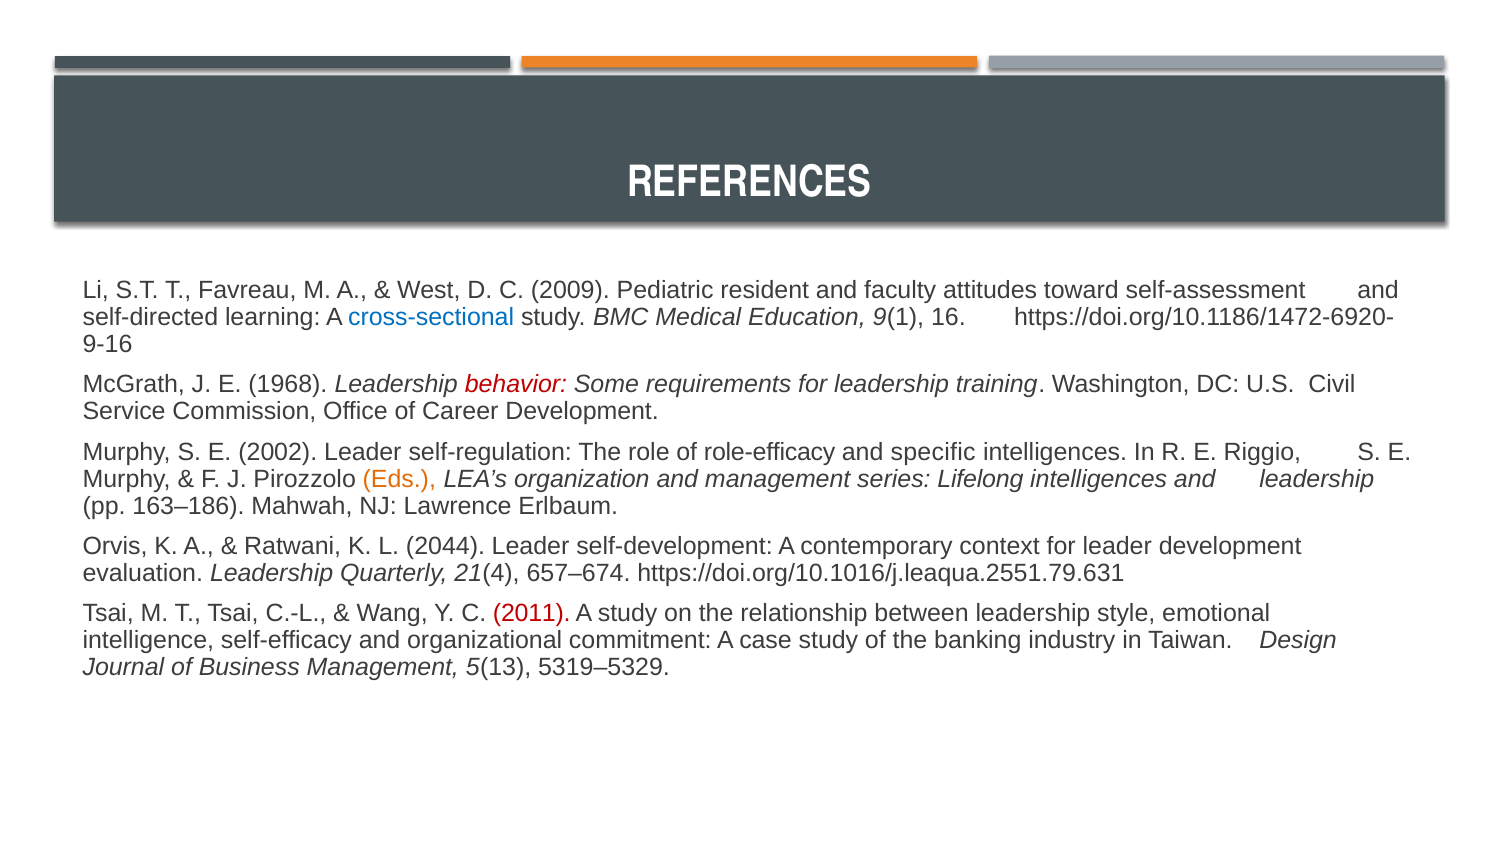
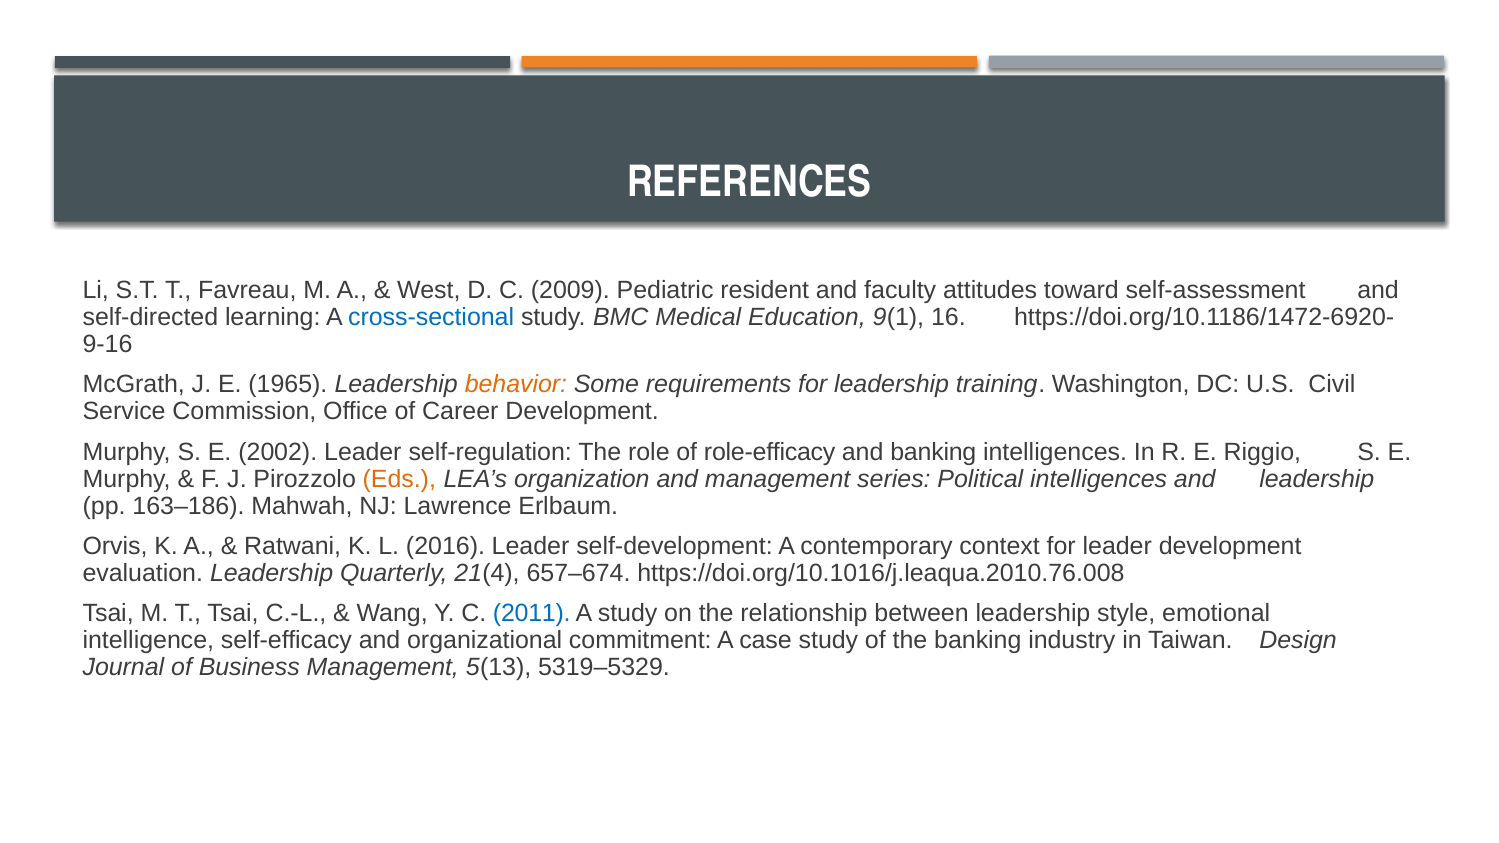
1968: 1968 -> 1965 (288, 385)
behavior colour: red -> orange (516, 385)
and specific: specific -> banking (933, 452)
Lifelong: Lifelong -> Political (980, 479)
2044: 2044 -> 2016 (445, 546)
https://doi.org/10.1016/j.leaqua.2551.79.631: https://doi.org/10.1016/j.leaqua.2551.79.631 -> https://doi.org/10.1016/j.leaqua.2010.76.008 (881, 573)
2011 colour: red -> blue (532, 614)
